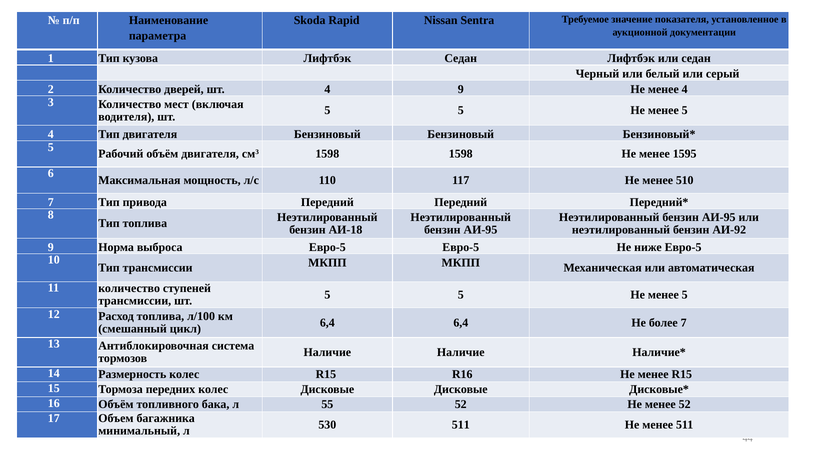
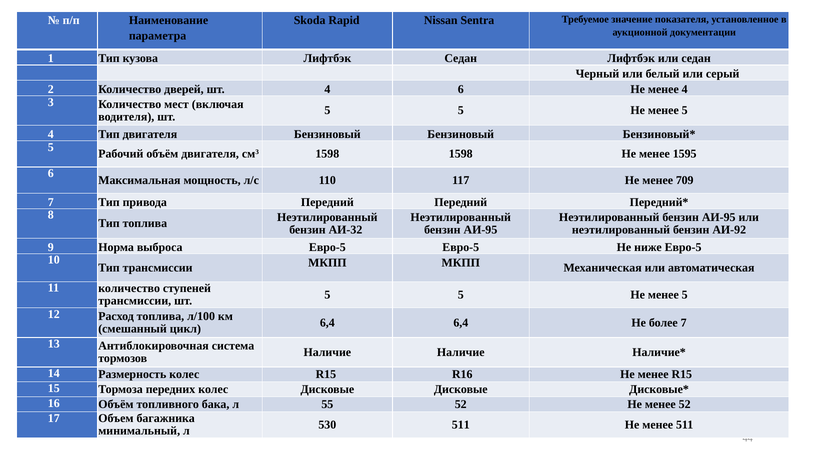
4 9: 9 -> 6 (461, 89)
510: 510 -> 709 (685, 180)
АИ-18: АИ-18 -> АИ-32 (345, 229)
